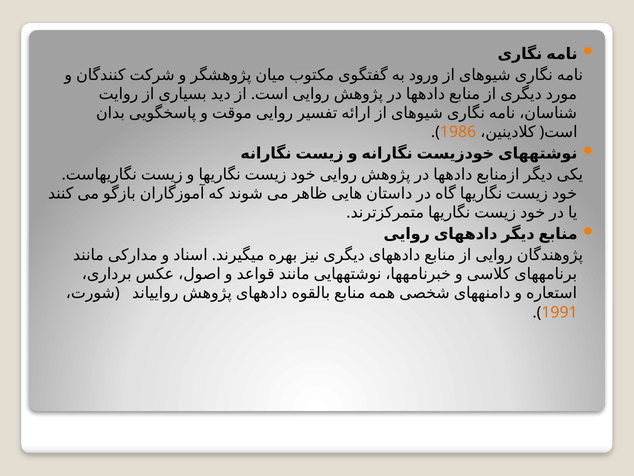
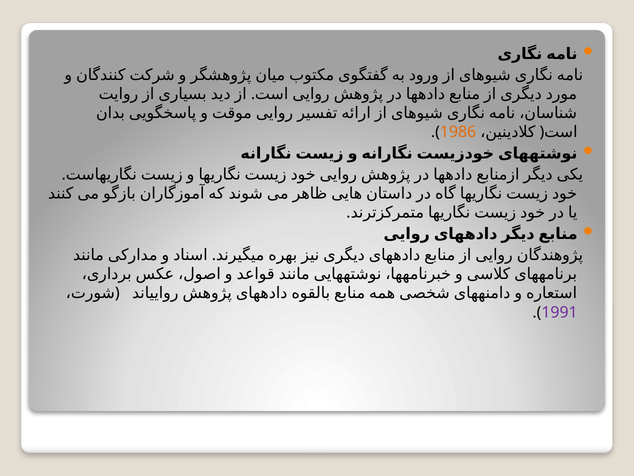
1991 colour: orange -> purple (560, 312)
